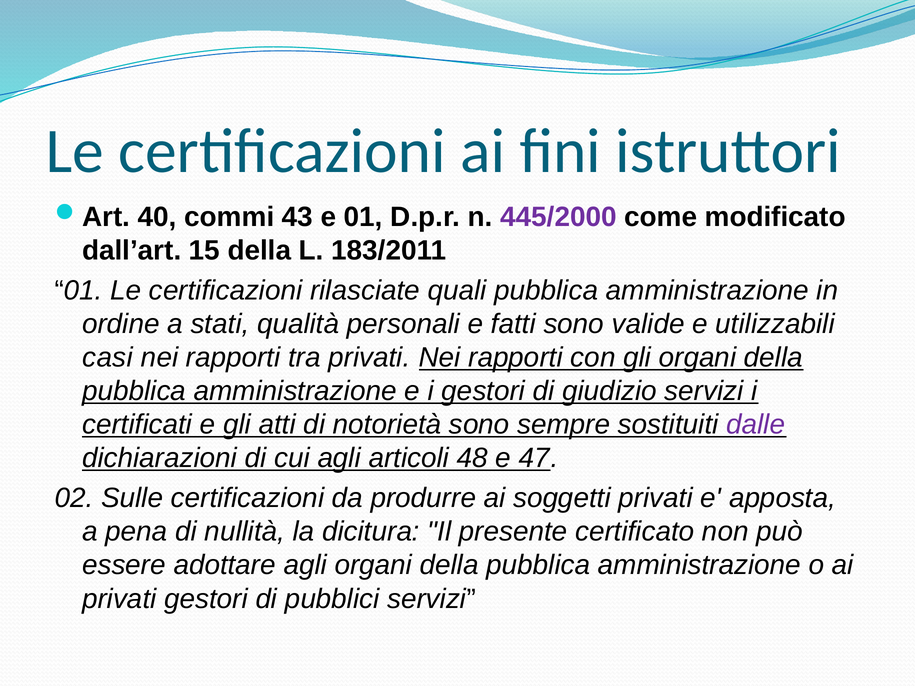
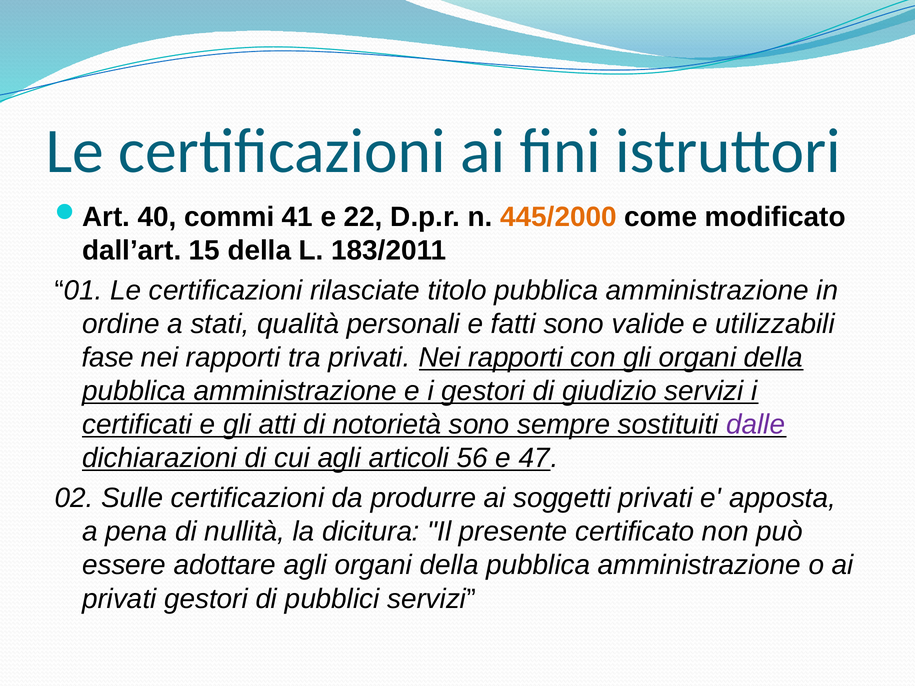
43: 43 -> 41 (297, 217)
e 01: 01 -> 22 (363, 217)
445/2000 colour: purple -> orange (558, 217)
quali: quali -> titolo (457, 291)
casi: casi -> fase (108, 358)
48: 48 -> 56 (472, 458)
